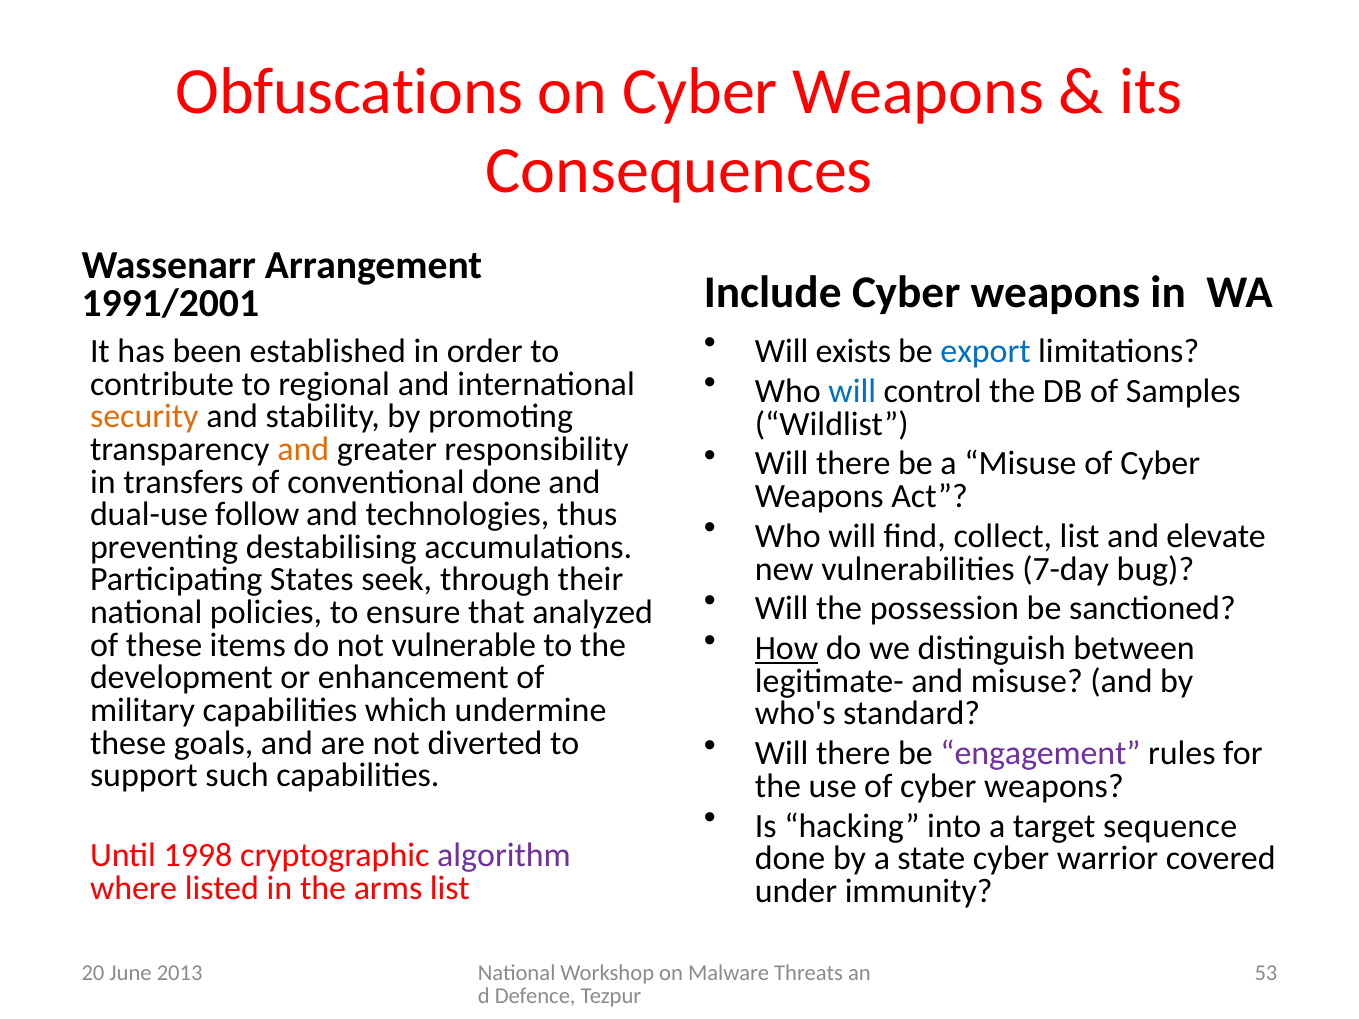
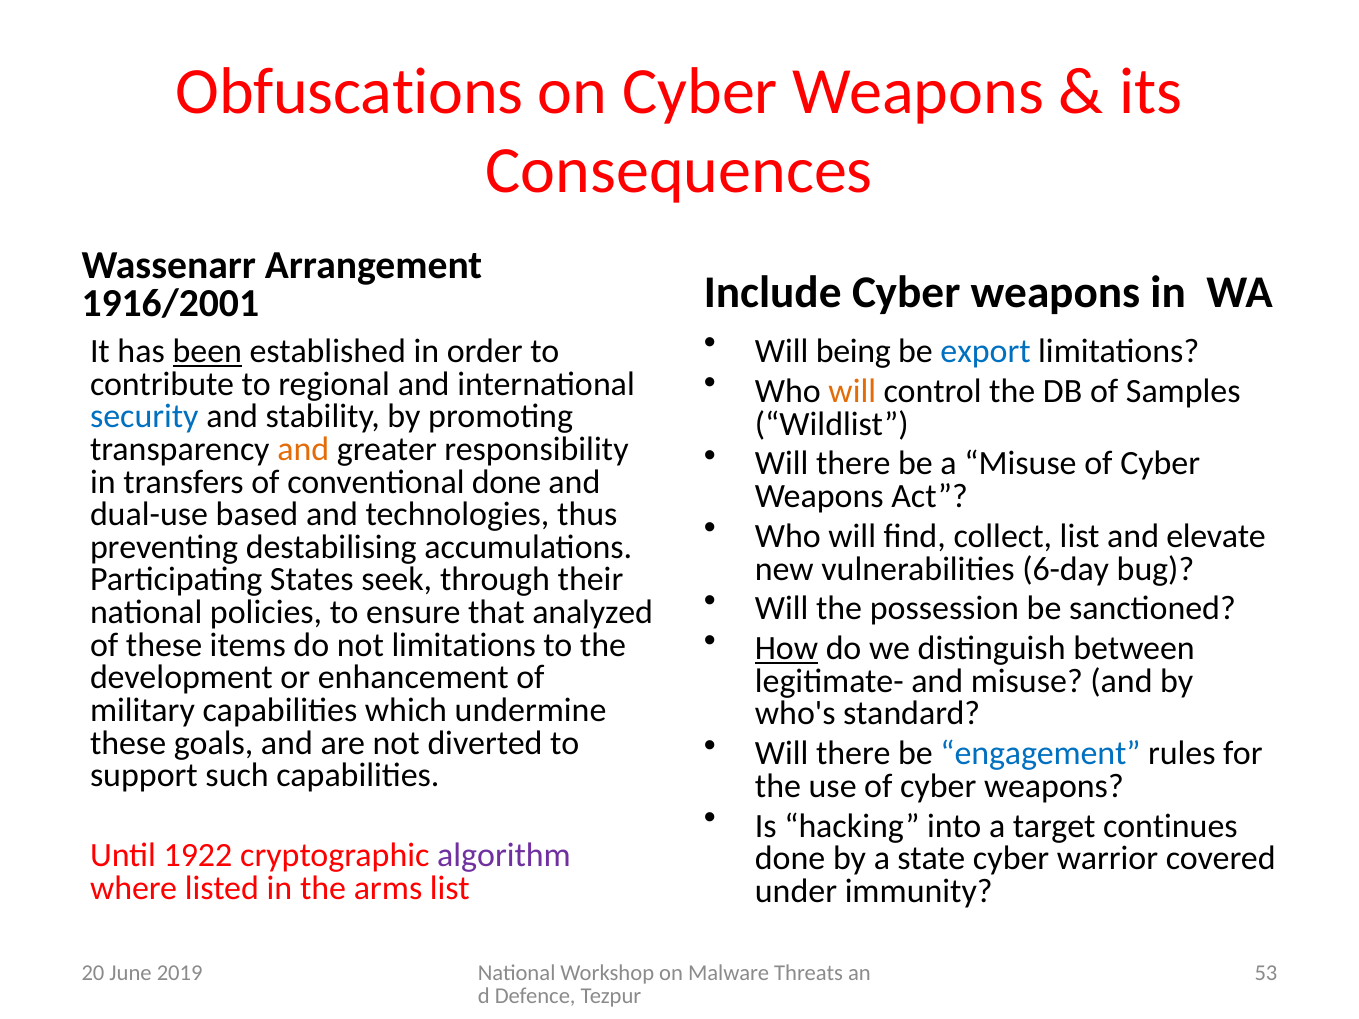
1991/2001: 1991/2001 -> 1916/2001 (170, 303)
exists: exists -> being (853, 351)
been underline: none -> present (207, 351)
will colour: blue -> orange (852, 391)
security colour: orange -> blue (144, 417)
follow: follow -> based (257, 515)
7-day: 7-day -> 6-day (1066, 569)
not vulnerable: vulnerable -> limitations (464, 645)
engagement colour: purple -> blue (1040, 754)
sequence: sequence -> continues (1170, 826)
1998: 1998 -> 1922 (198, 856)
2013: 2013 -> 2019 (180, 973)
